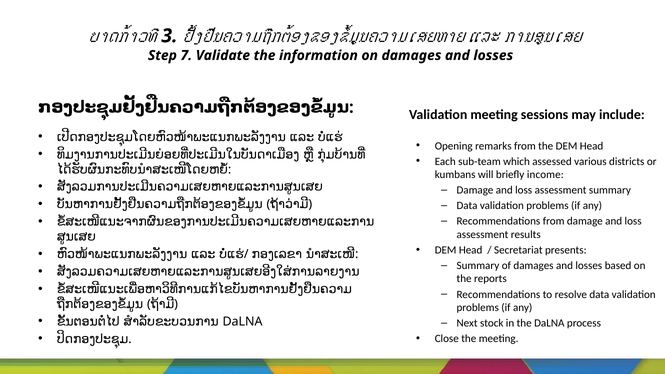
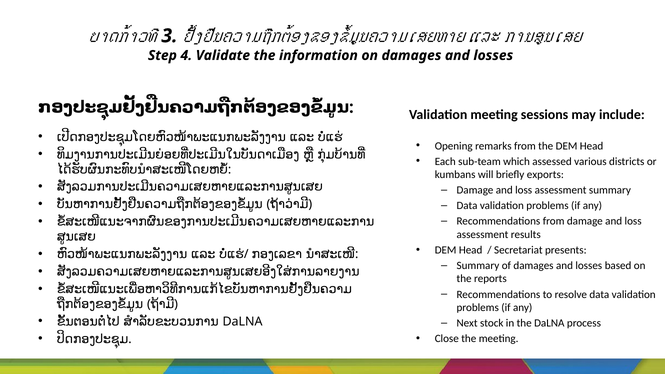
7: 7 -> 4 (186, 55)
income: income -> exports (545, 175)
